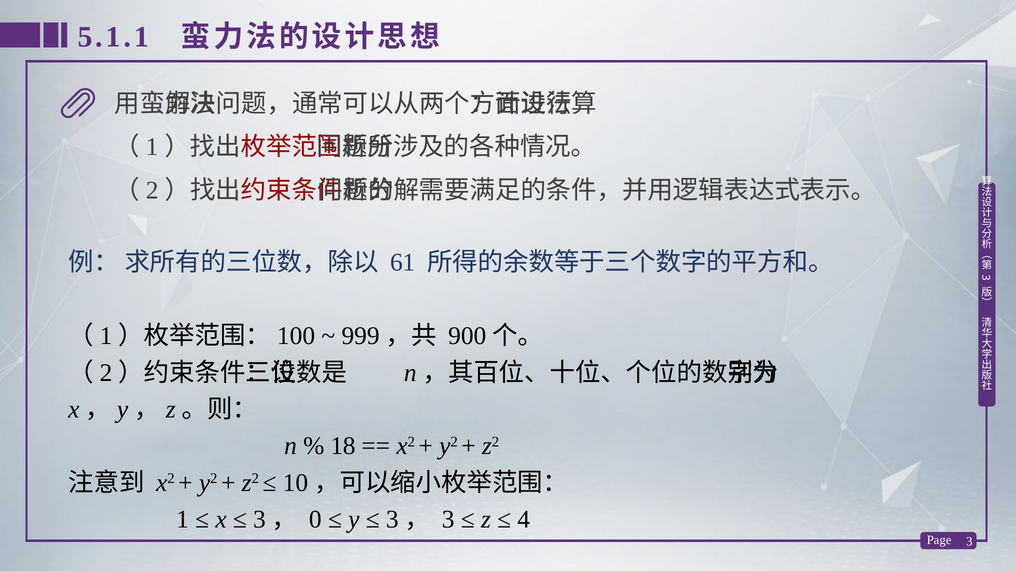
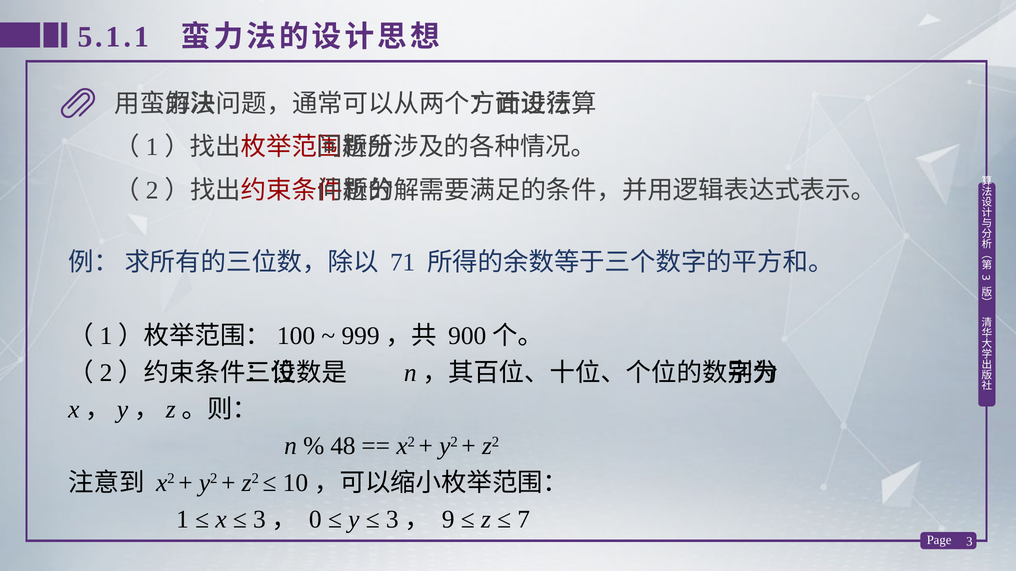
61: 61 -> 71 (403, 263)
18: 18 -> 48 (343, 446)
3， 3: 3 -> 9 (448, 520)
4: 4 -> 7 (524, 520)
